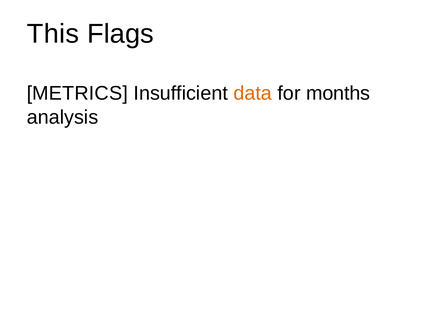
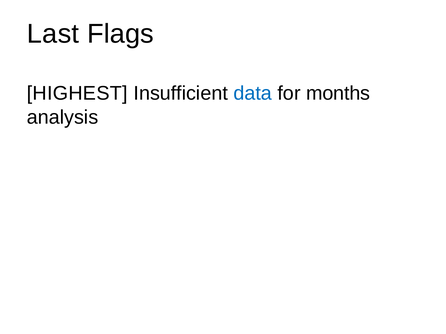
This: This -> Last (53, 34)
METRICS: METRICS -> HIGHEST (77, 94)
data colour: orange -> blue (253, 94)
